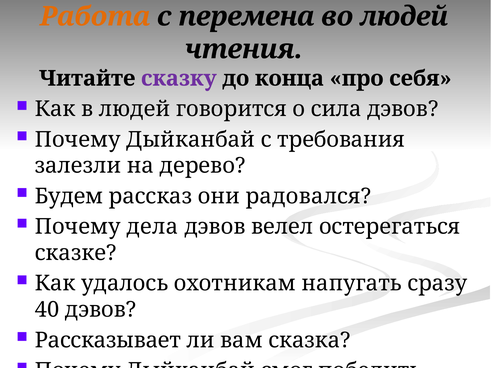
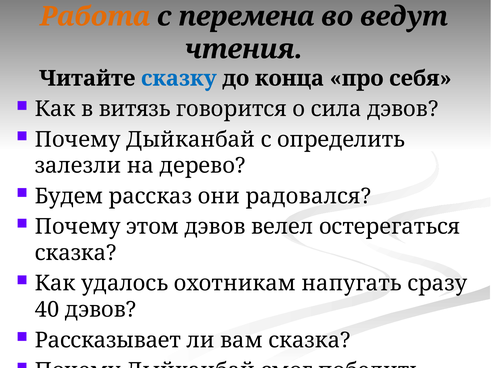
во людей: людей -> ведут (404, 17)
сказку colour: purple -> blue (179, 78)
в людей: людей -> витязь (135, 109)
требования: требования -> определить (341, 140)
дела: дела -> этом (153, 227)
сказке: сказке -> сказка (76, 253)
